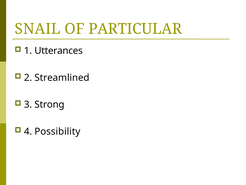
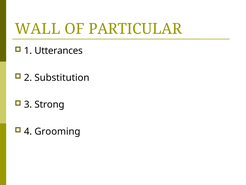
SNAIL: SNAIL -> WALL (38, 29)
Streamlined: Streamlined -> Substitution (62, 77)
Possibility: Possibility -> Grooming (57, 131)
